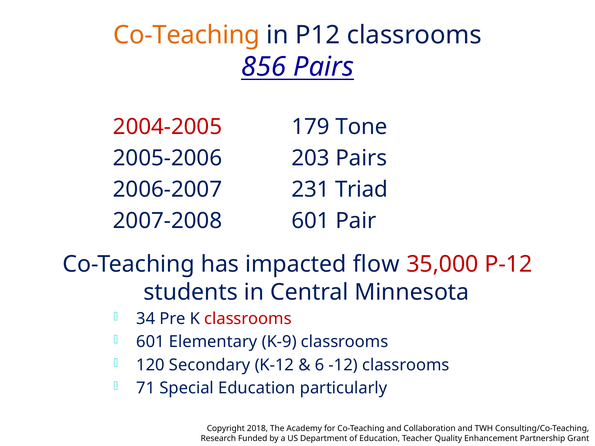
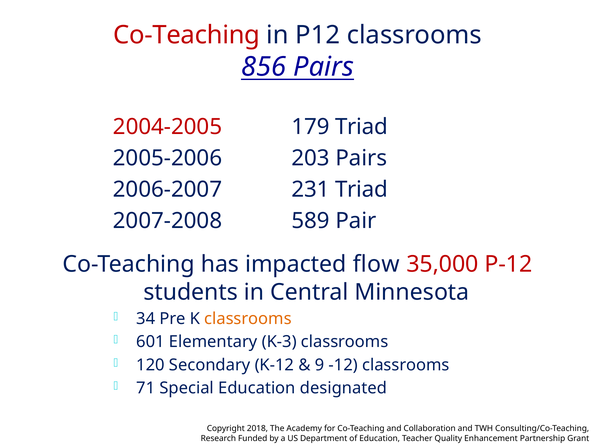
Co-Teaching colour: orange -> red (187, 35)
179 Tone: Tone -> Triad (361, 127)
2007-2008 601: 601 -> 589 (311, 221)
classrooms colour: red -> orange (248, 319)
K-9: K-9 -> K-3 (279, 342)
6: 6 -> 9 (320, 365)
particularly: particularly -> designated (343, 388)
